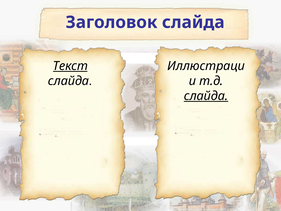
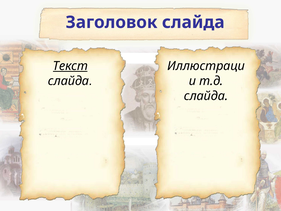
слайда underline: present -> none (206, 96)
